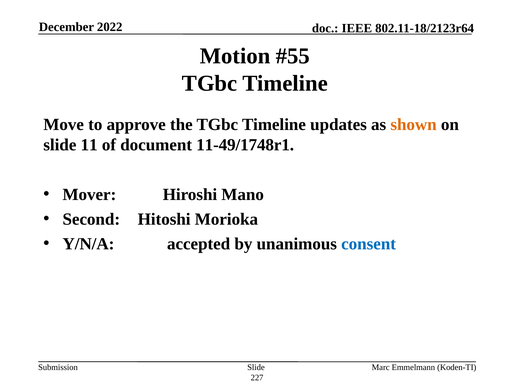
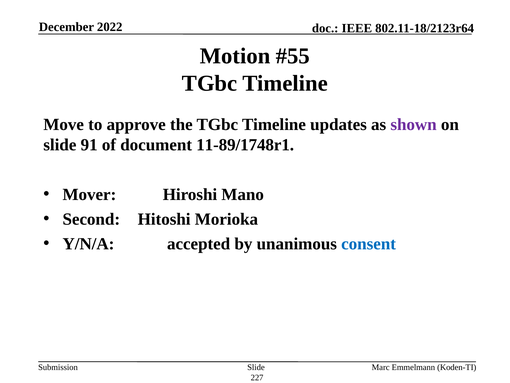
shown colour: orange -> purple (414, 124)
11: 11 -> 91 (89, 145)
11-49/1748r1: 11-49/1748r1 -> 11-89/1748r1 (245, 145)
